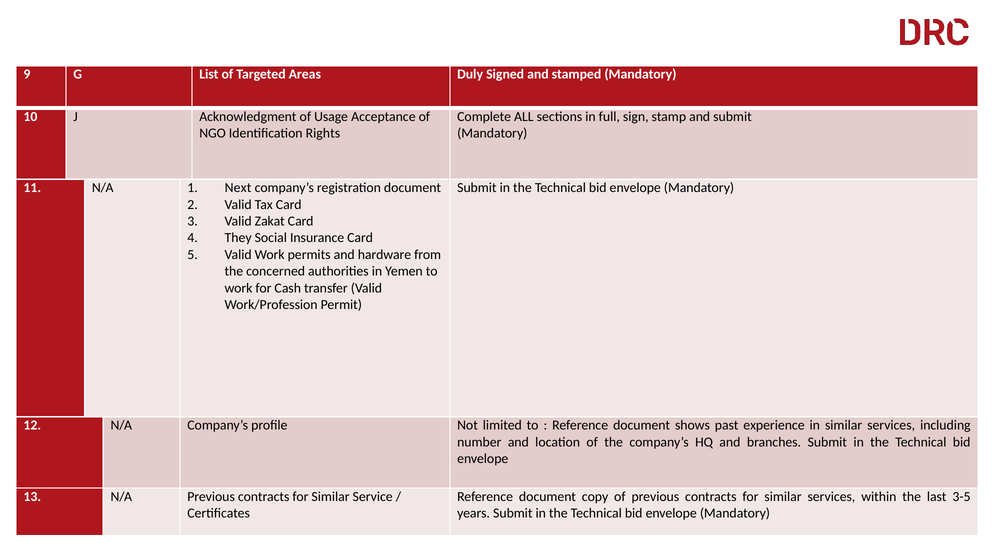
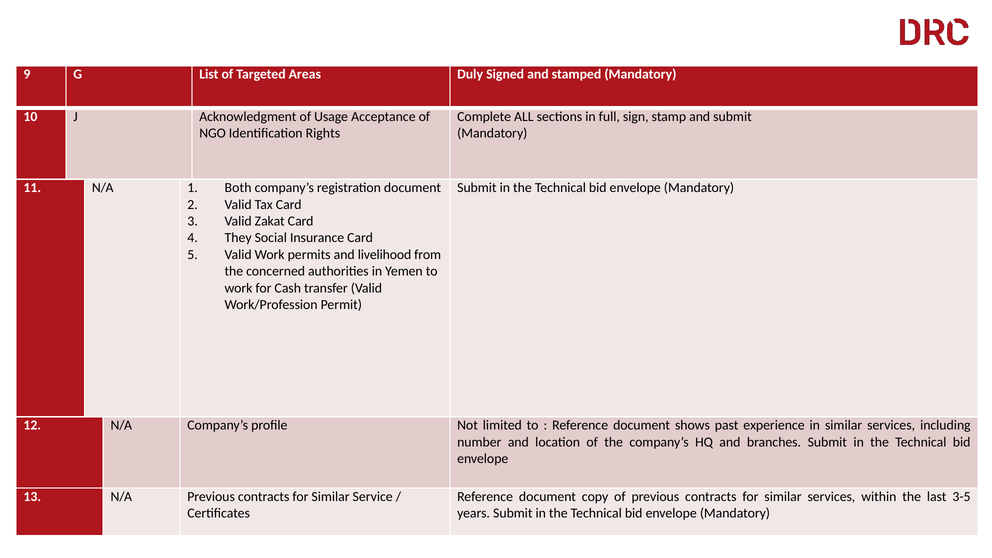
Next: Next -> Both (238, 188)
hardware: hardware -> livelihood (385, 255)
